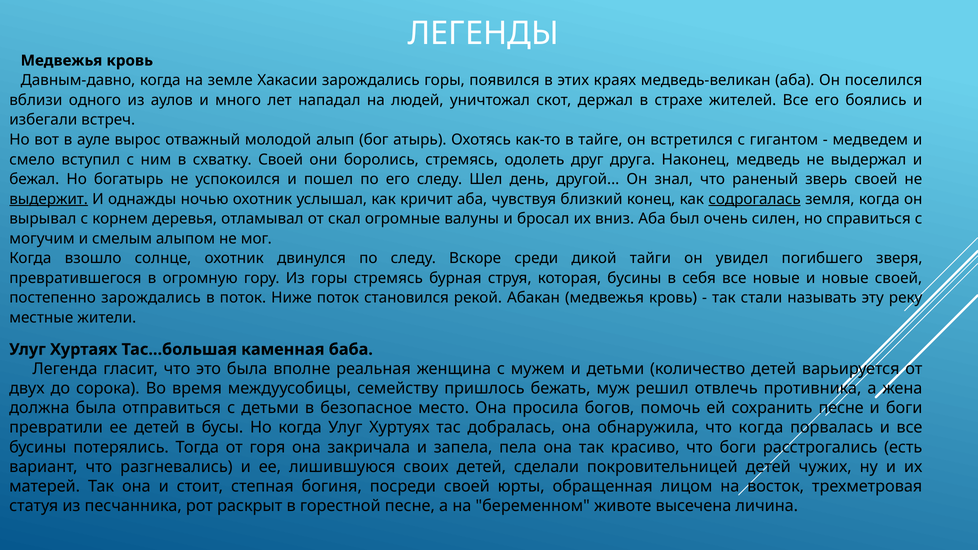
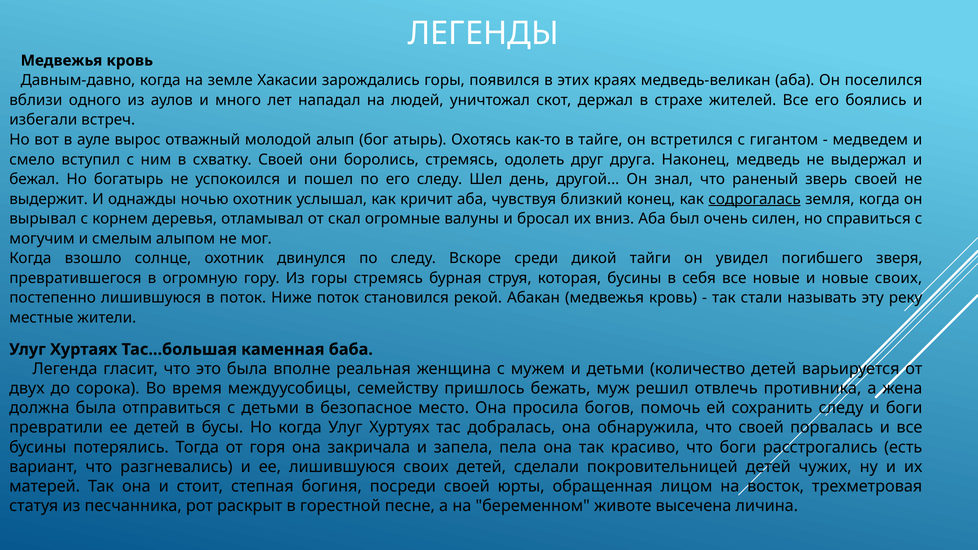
выдержит underline: present -> none (49, 199)
новые своей: своей -> своих (898, 278)
постепенно зарождались: зарождались -> лишившуюся (151, 298)
сохранить песне: песне -> следу (841, 408)
что когда: когда -> своей (761, 428)
